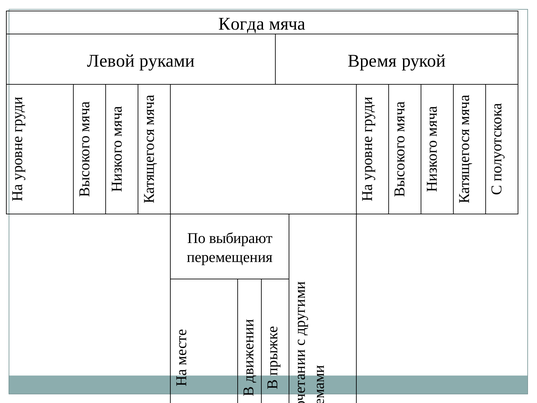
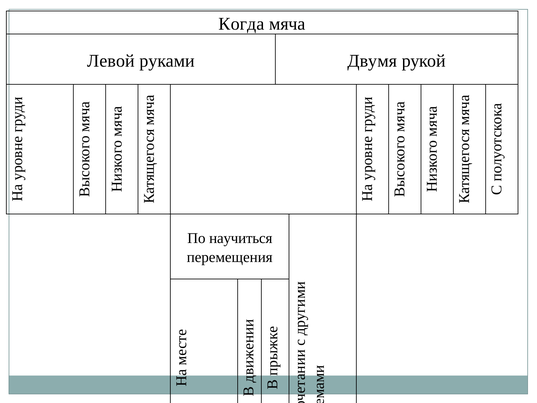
Время: Время -> Двумя (372, 61)
выбирают: выбирают -> научиться (241, 238)
